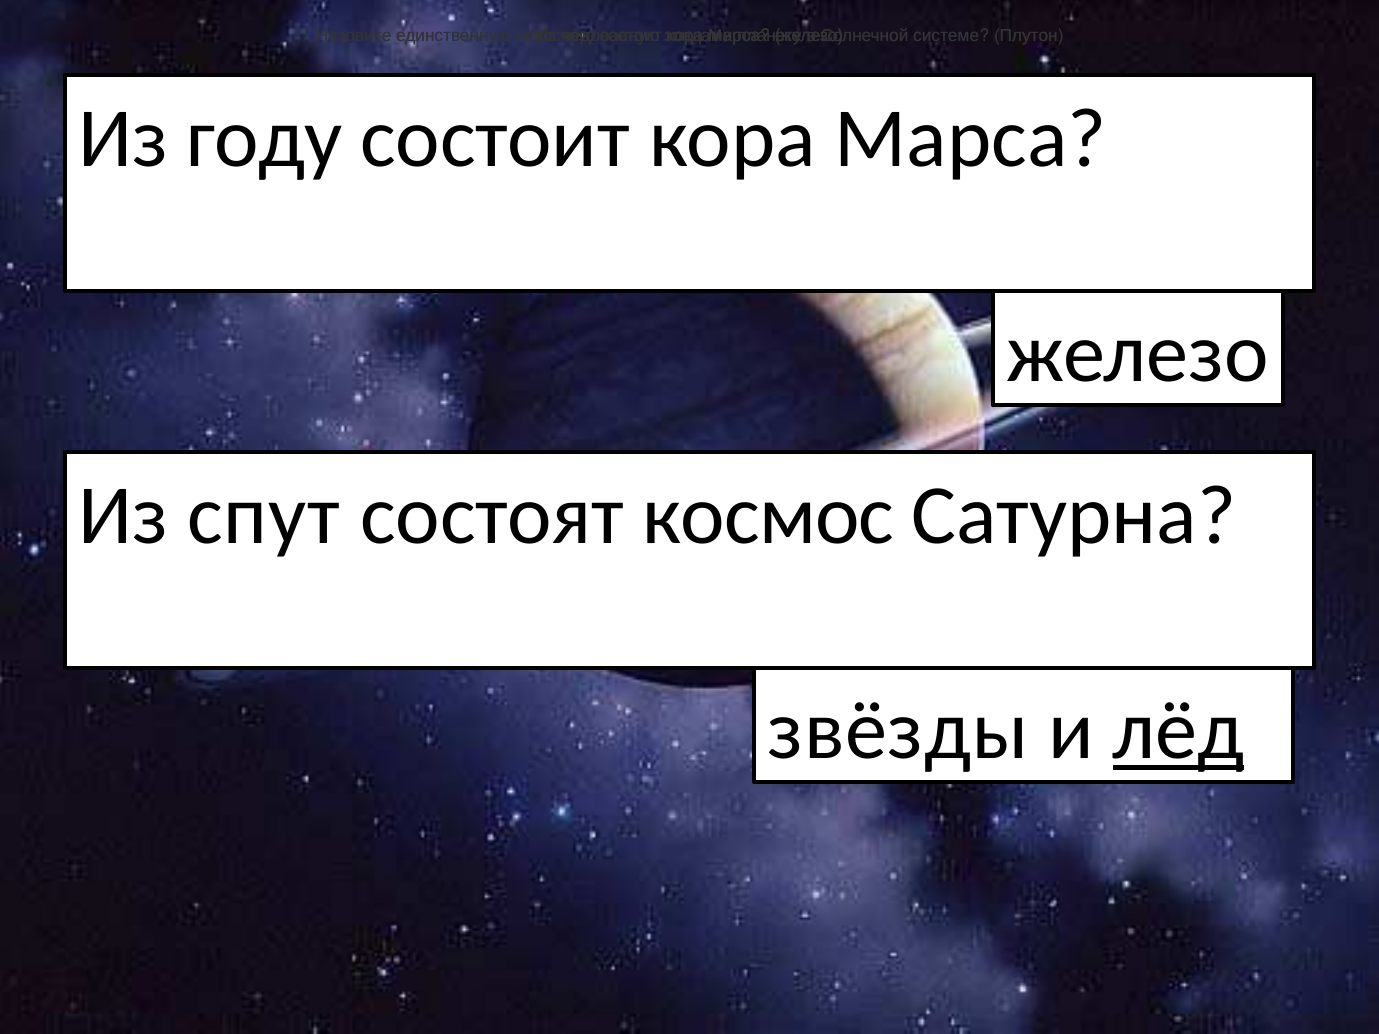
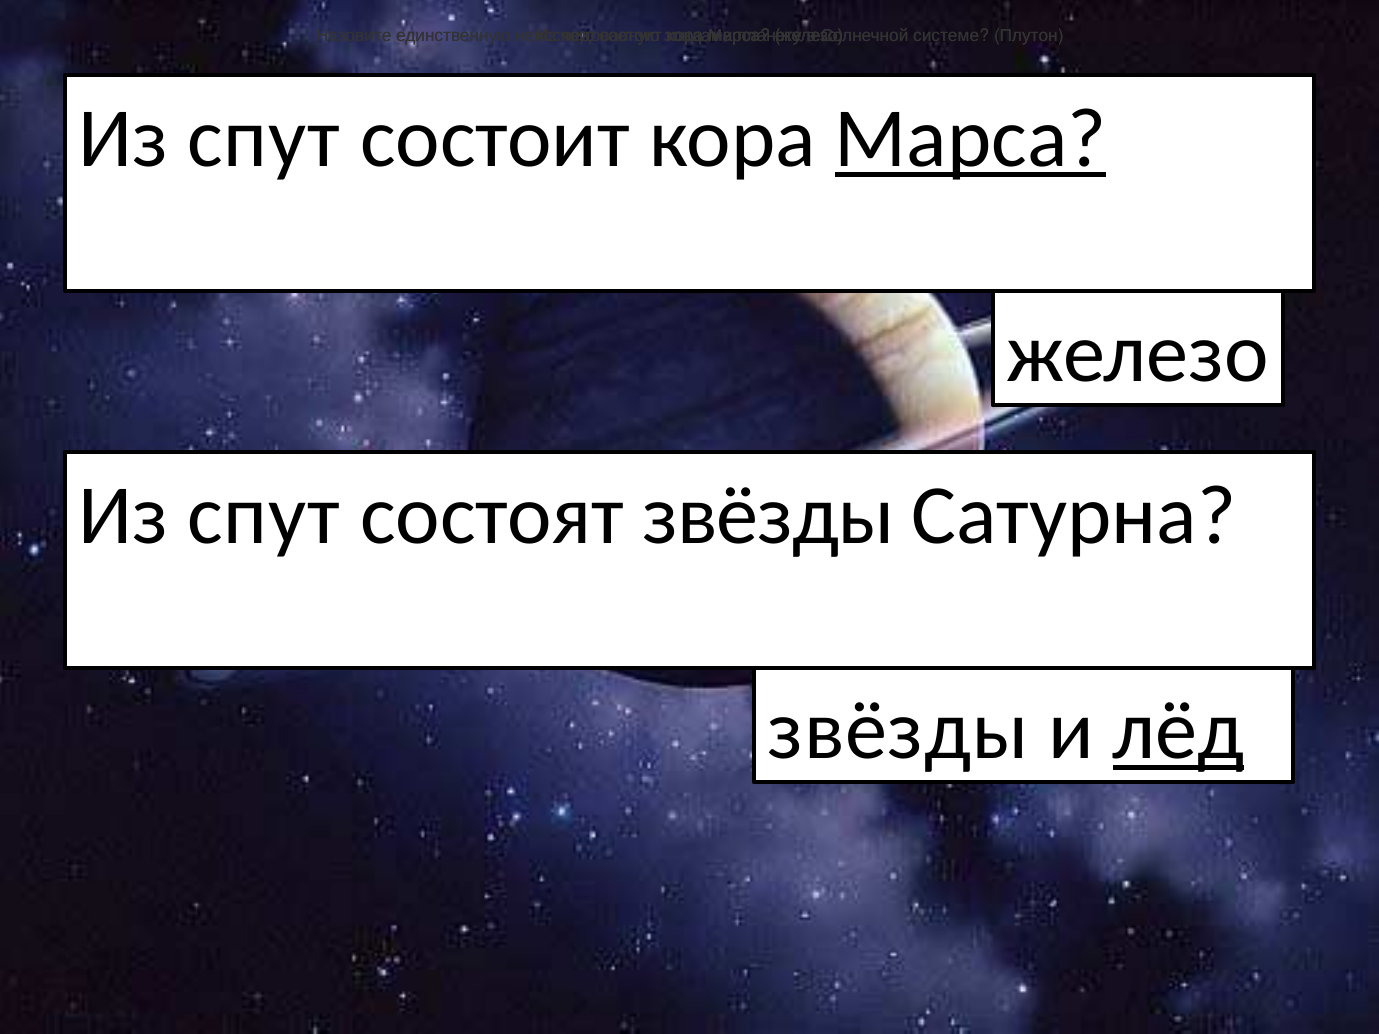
году: году -> спут (264, 139)
Марса underline: none -> present (971, 139)
состоят космос: космос -> звёзды (769, 516)
